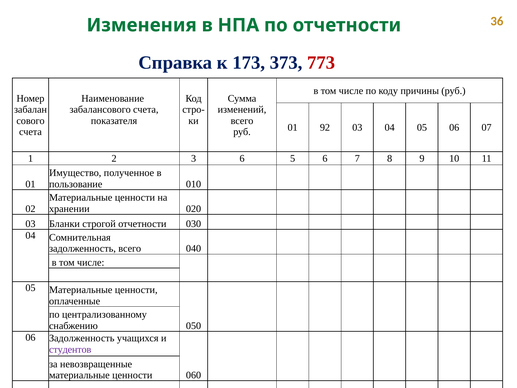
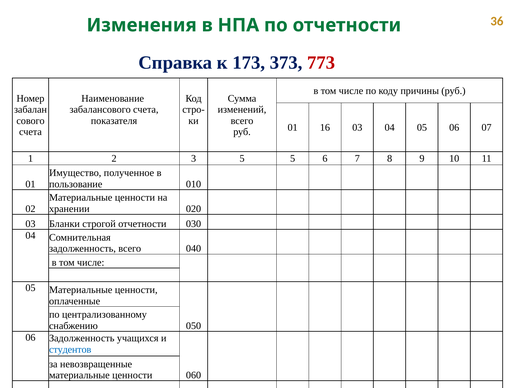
92: 92 -> 16 (325, 128)
3 6: 6 -> 5 (242, 159)
студентов colour: purple -> blue (70, 349)
